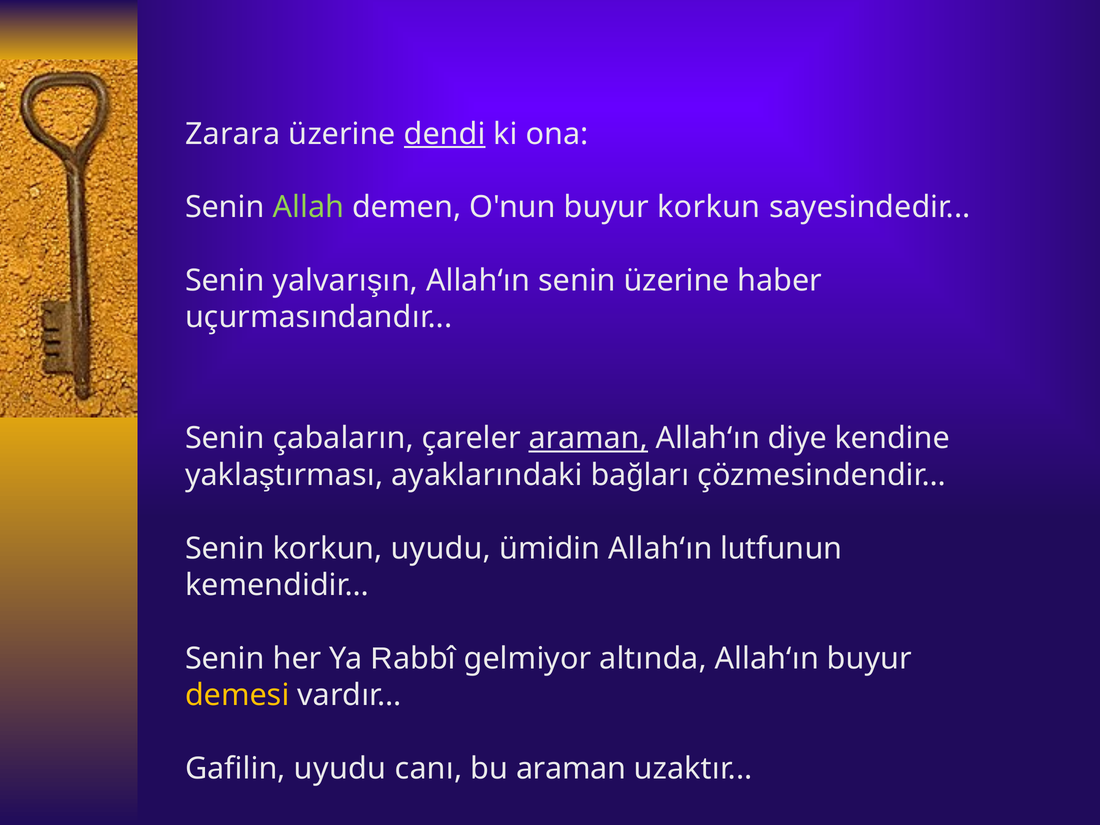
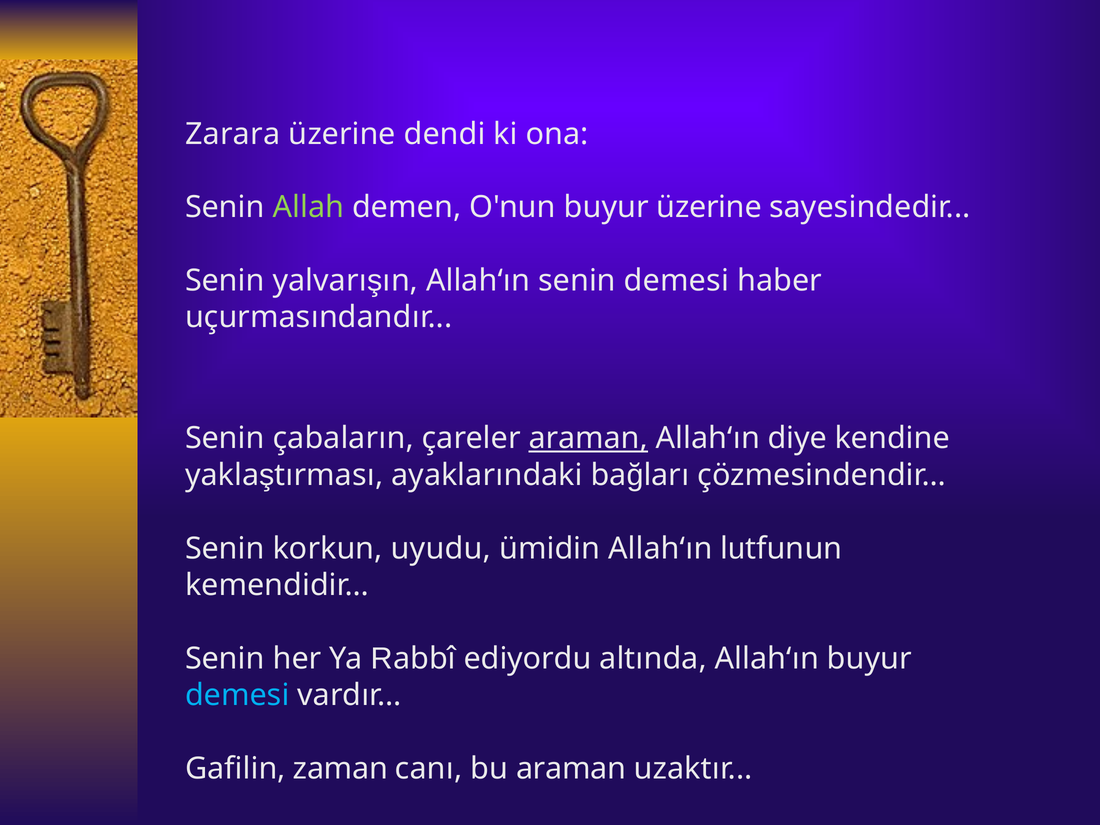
dendi underline: present -> none (445, 134)
buyur korkun: korkun -> üzerine (709, 207)
senin üzerine: üzerine -> demesi (676, 281)
gelmiyor: gelmiyor -> ediyordu (528, 658)
demesi colour: yellow -> light blue (237, 695)
Gafilin uyudu: uyudu -> zaman (340, 769)
